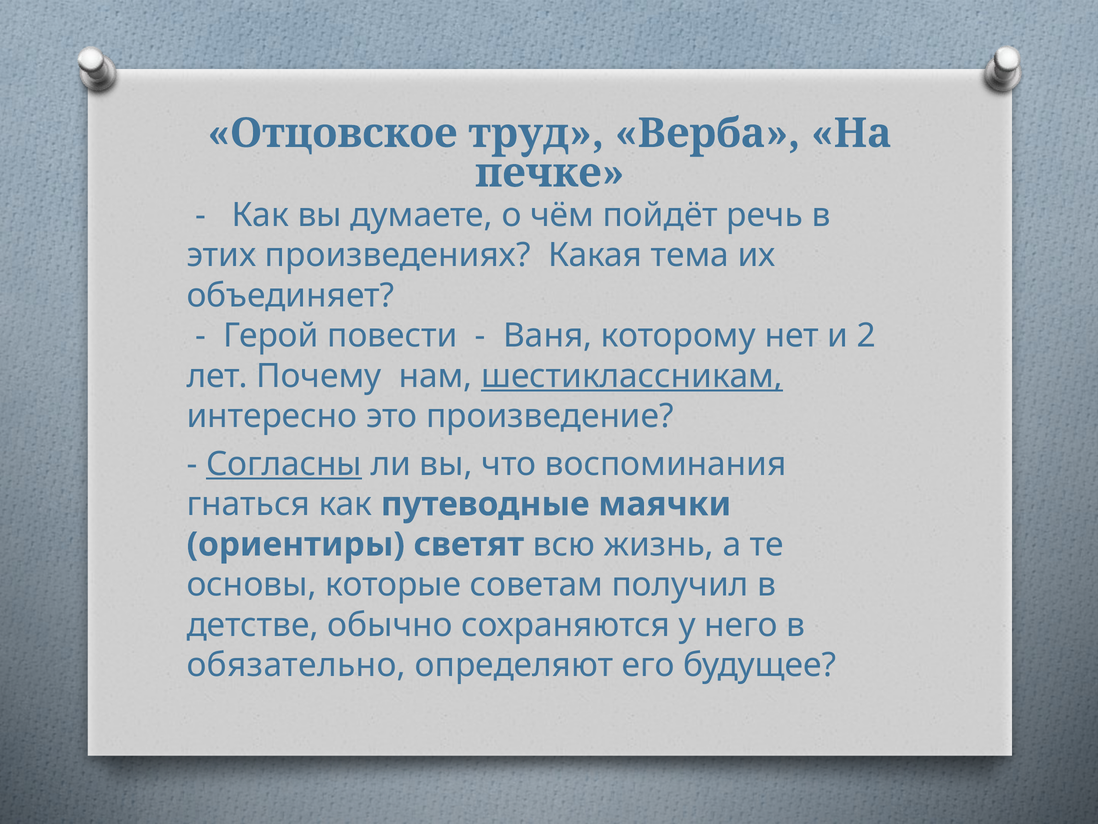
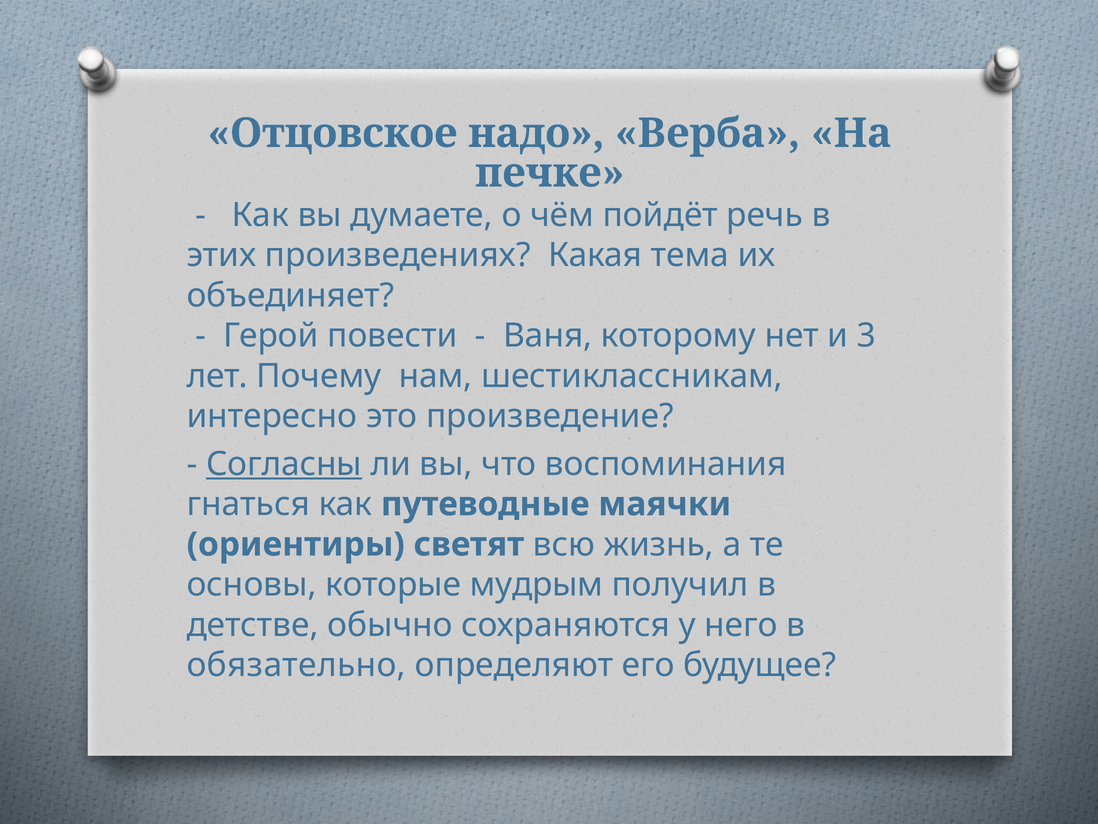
труд: труд -> надо (536, 133)
2: 2 -> 3 (866, 336)
шестиклассникам underline: present -> none (632, 376)
советам: советам -> мудрым (537, 584)
